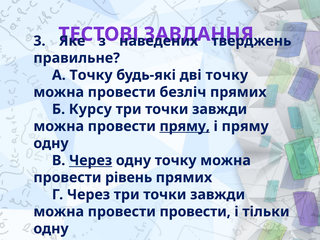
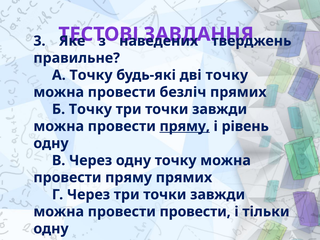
Б Курсу: Курсу -> Точку (90, 109)
і пряму: пряму -> рівень (245, 126)
Через underline: present -> none (91, 160)
рівень: рівень -> пряму (129, 178)
